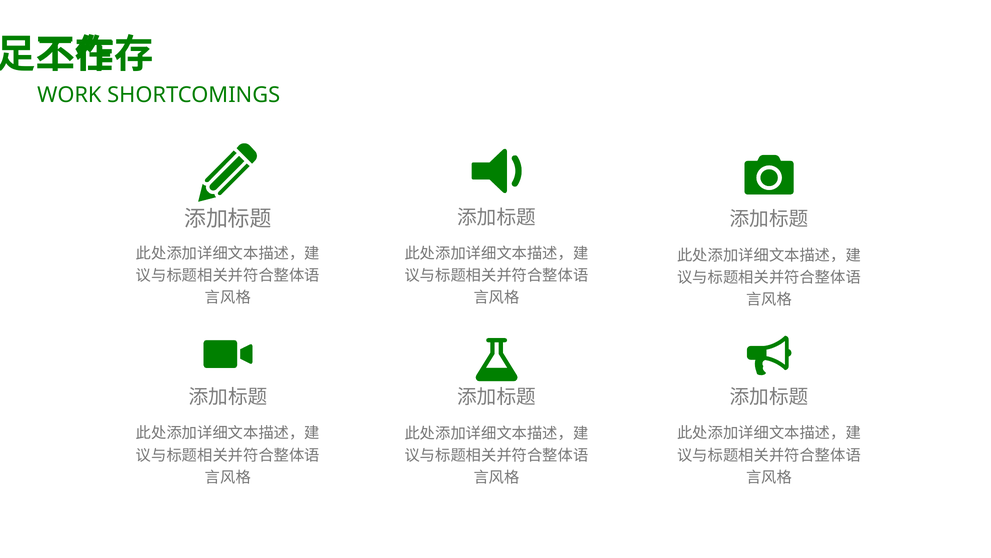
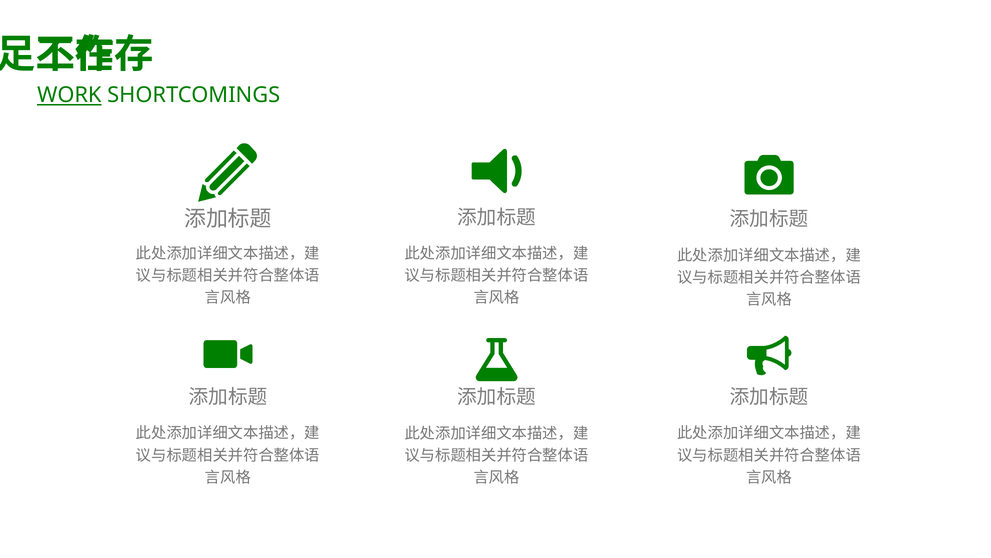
WORK underline: none -> present (69, 95)
